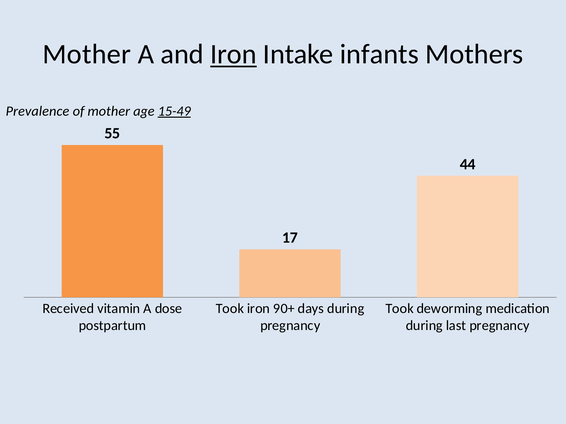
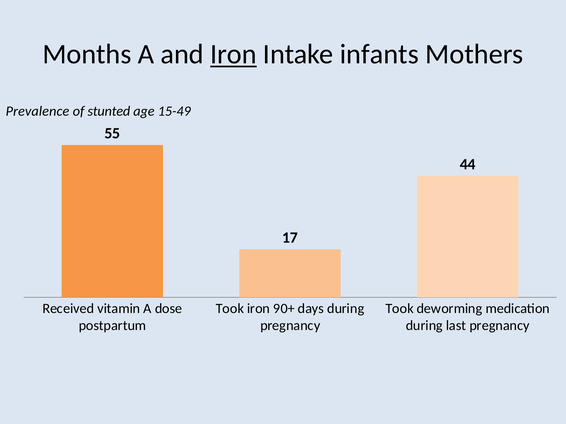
Mother: Mother -> Months (87, 54)
of mother: mother -> stunted (109, 111)
15-49 underline: present -> none (174, 111)
